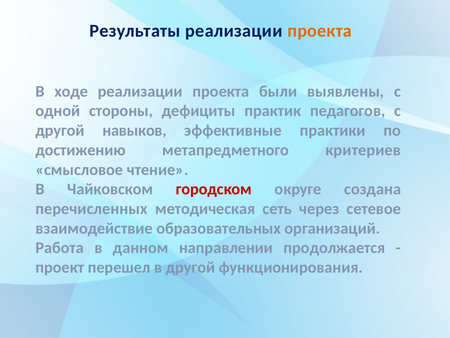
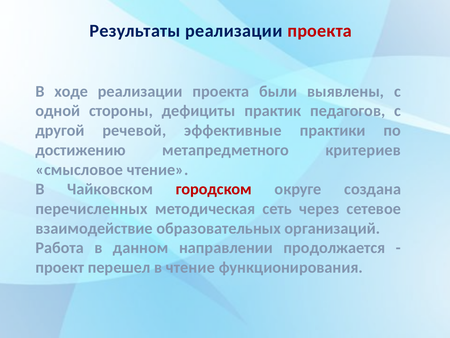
проекта colour: orange -> red (320, 31)
навыков: навыков -> речевой (134, 130)
в другой: другой -> чтение (190, 267)
